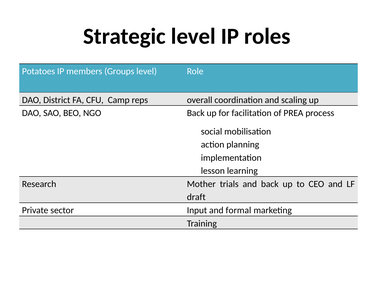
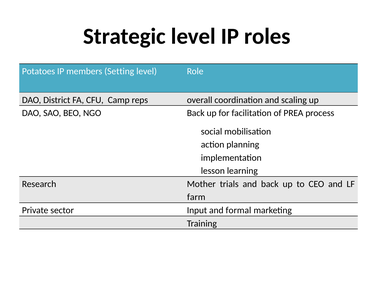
Groups: Groups -> Setting (119, 71)
draft: draft -> farm (196, 197)
